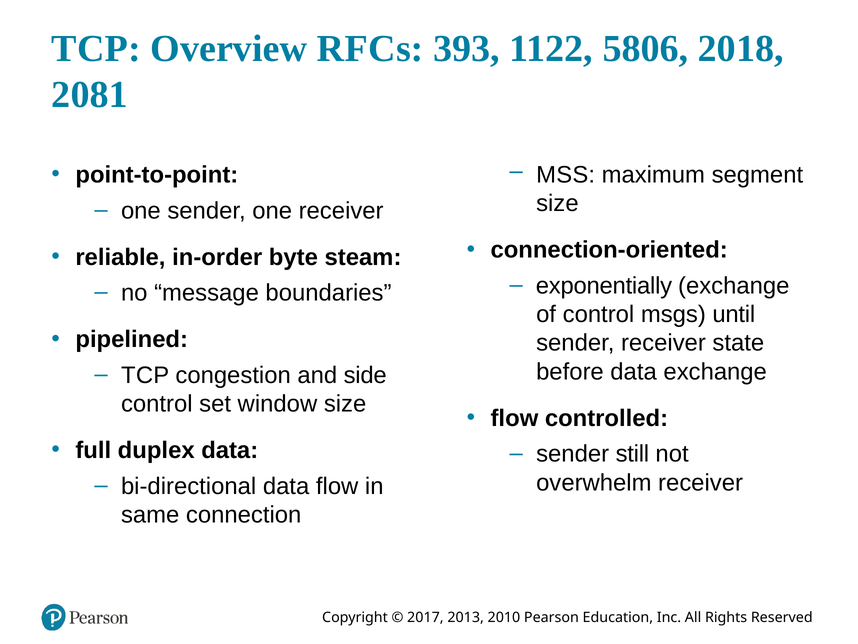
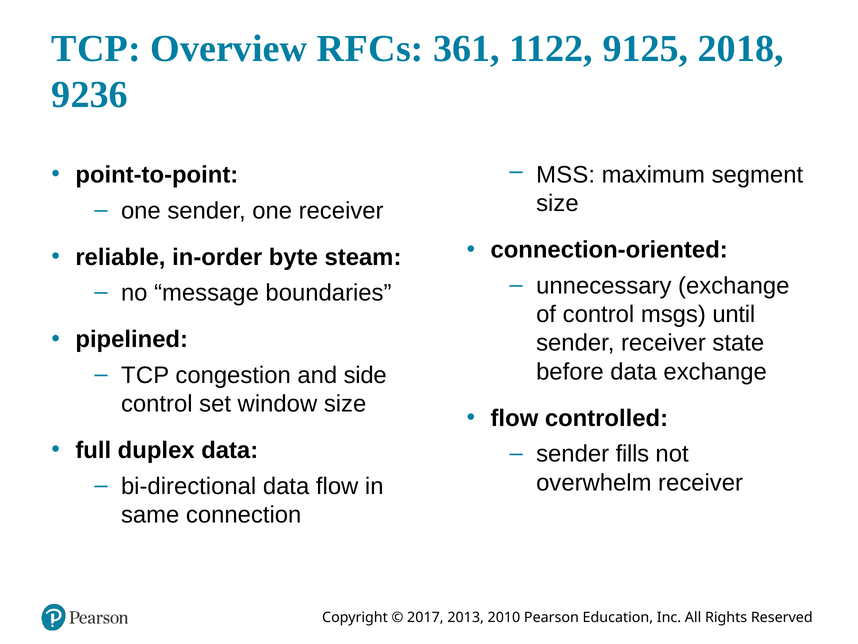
393: 393 -> 361 (466, 49)
5806: 5806 -> 9125 (645, 49)
2081: 2081 -> 9236 (90, 94)
exponentially: exponentially -> unnecessary (604, 286)
still: still -> fills (632, 454)
